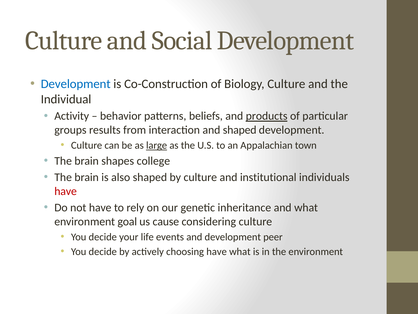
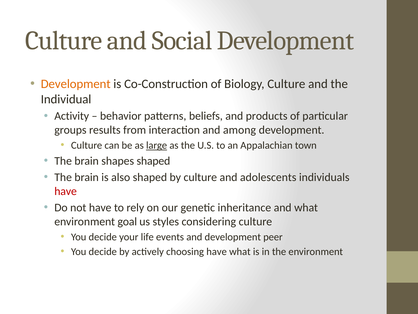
Development colour: blue -> orange (76, 84)
products underline: present -> none (267, 116)
and shaped: shaped -> among (240, 130)
shapes college: college -> shaped (153, 161)
institutional: institutional -> adolescents (268, 177)
cause: cause -> styles (166, 221)
